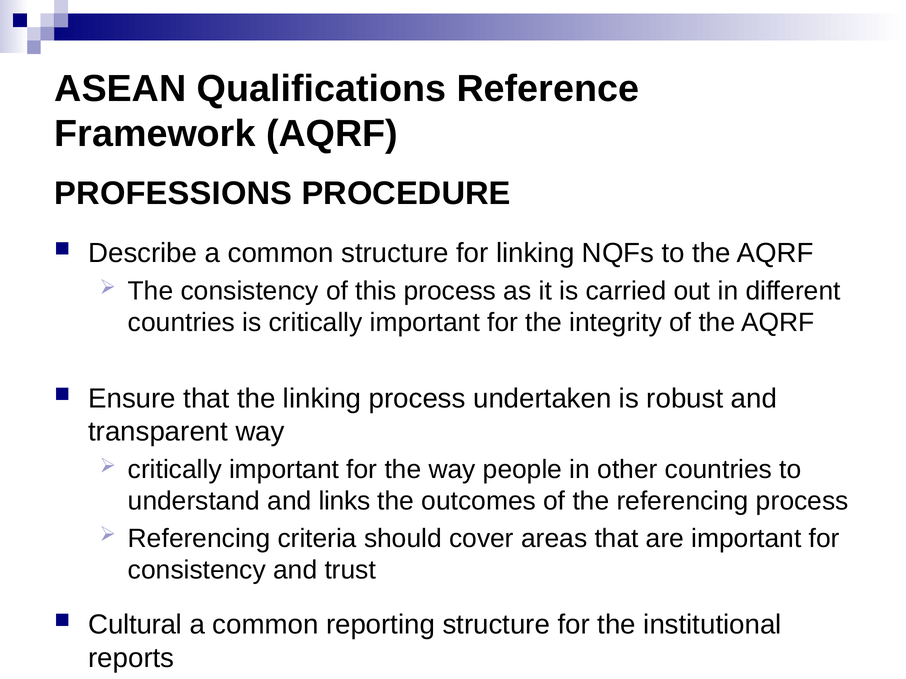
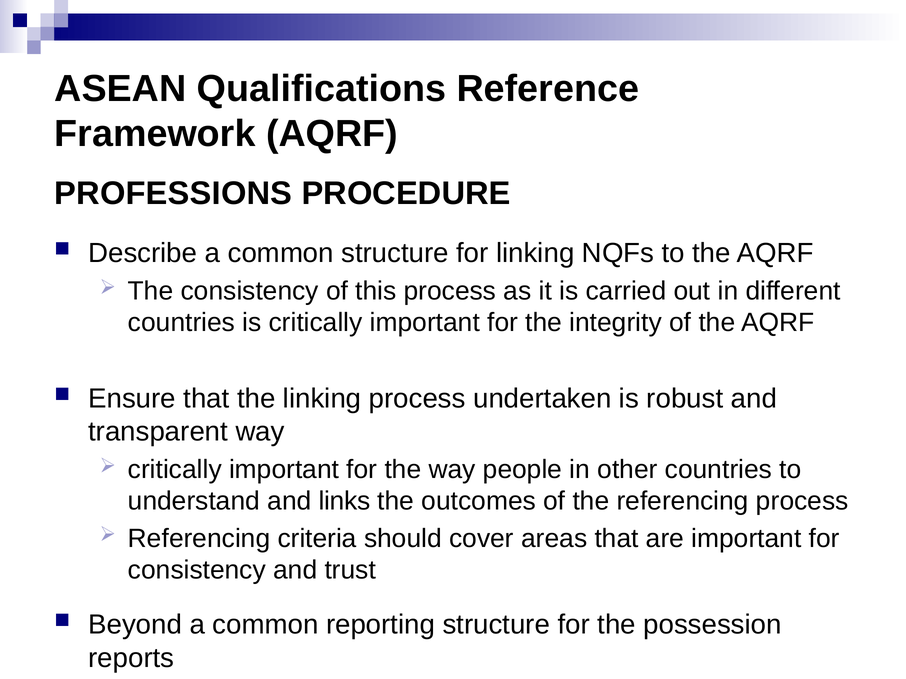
Cultural: Cultural -> Beyond (135, 625)
institutional: institutional -> possession (712, 625)
